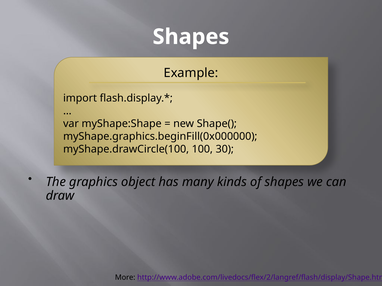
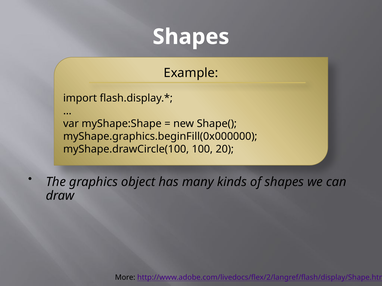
30: 30 -> 20 (225, 149)
